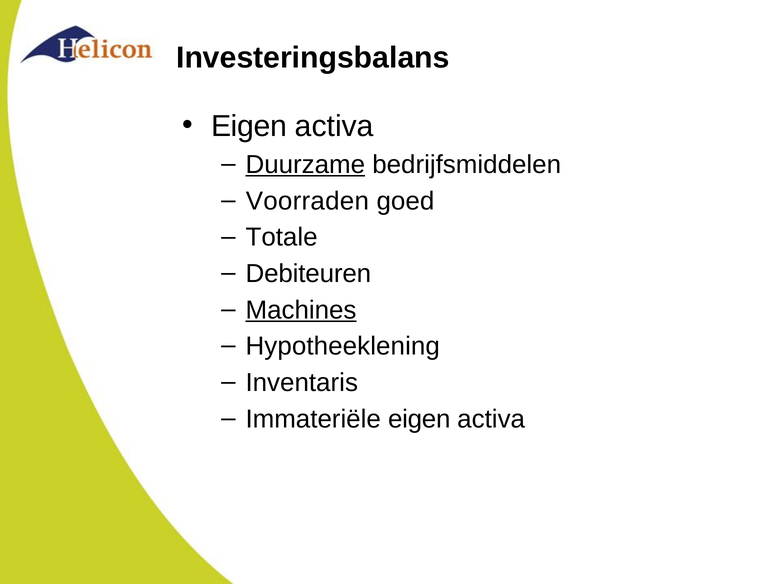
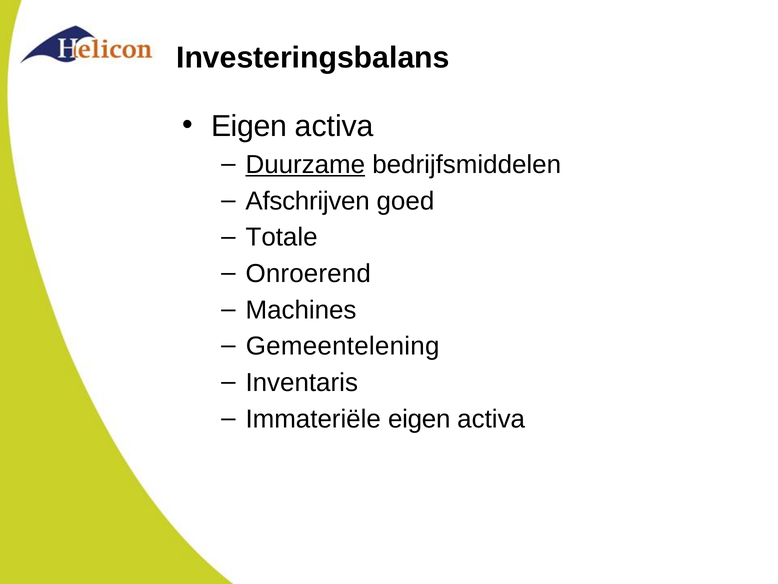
Voorraden: Voorraden -> Afschrijven (308, 201)
Debiteuren: Debiteuren -> Onroerend (308, 273)
Machines underline: present -> none (301, 310)
Hypotheeklening: Hypotheeklening -> Gemeentelening (343, 346)
